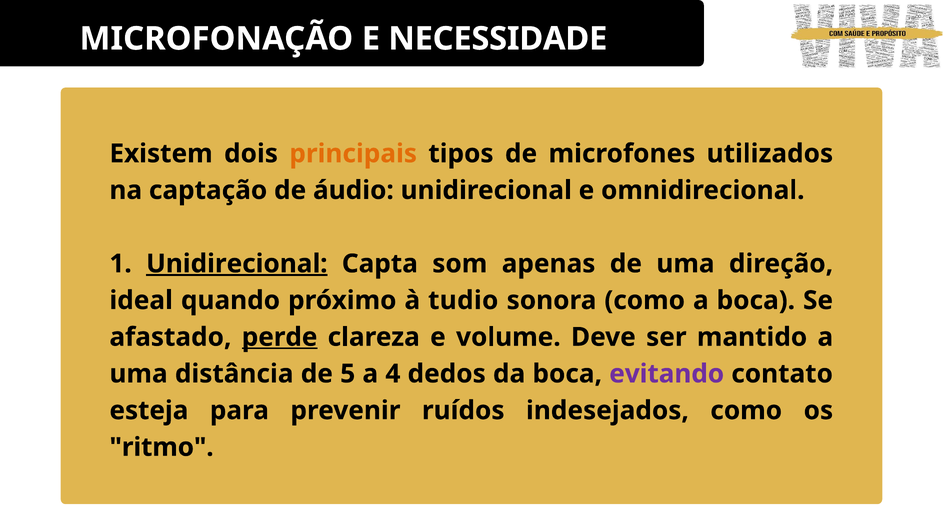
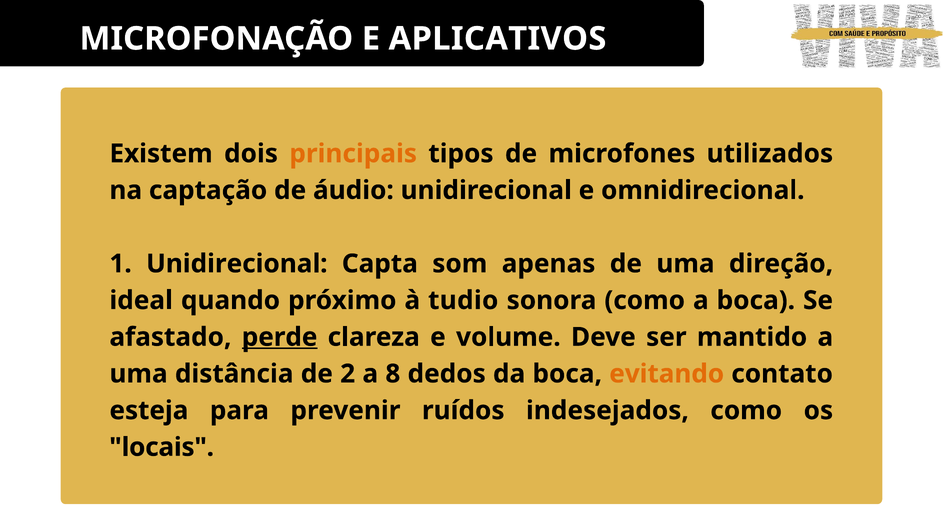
NECESSIDADE: NECESSIDADE -> APLICATIVOS (497, 39)
Unidirecional underline: present -> none (237, 264)
5: 5 -> 2 (348, 374)
4: 4 -> 8 (393, 374)
evitando colour: purple -> orange (667, 374)
ritmo: ritmo -> locais (162, 447)
